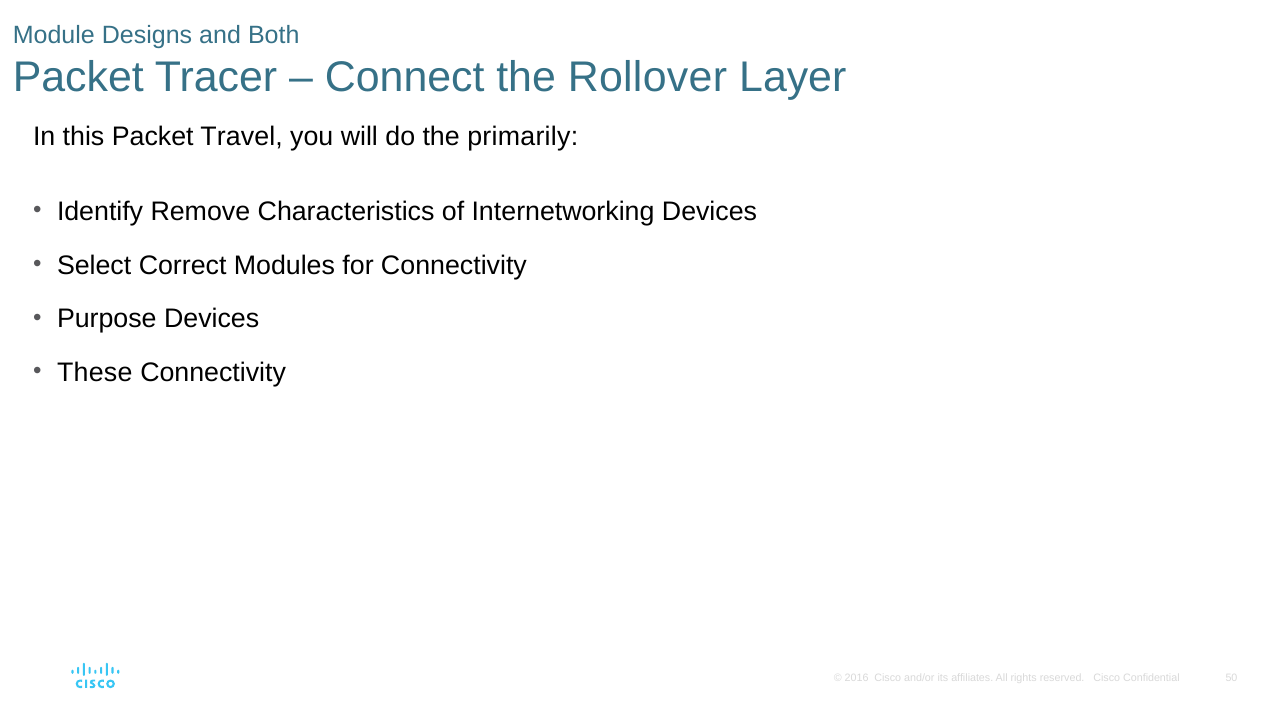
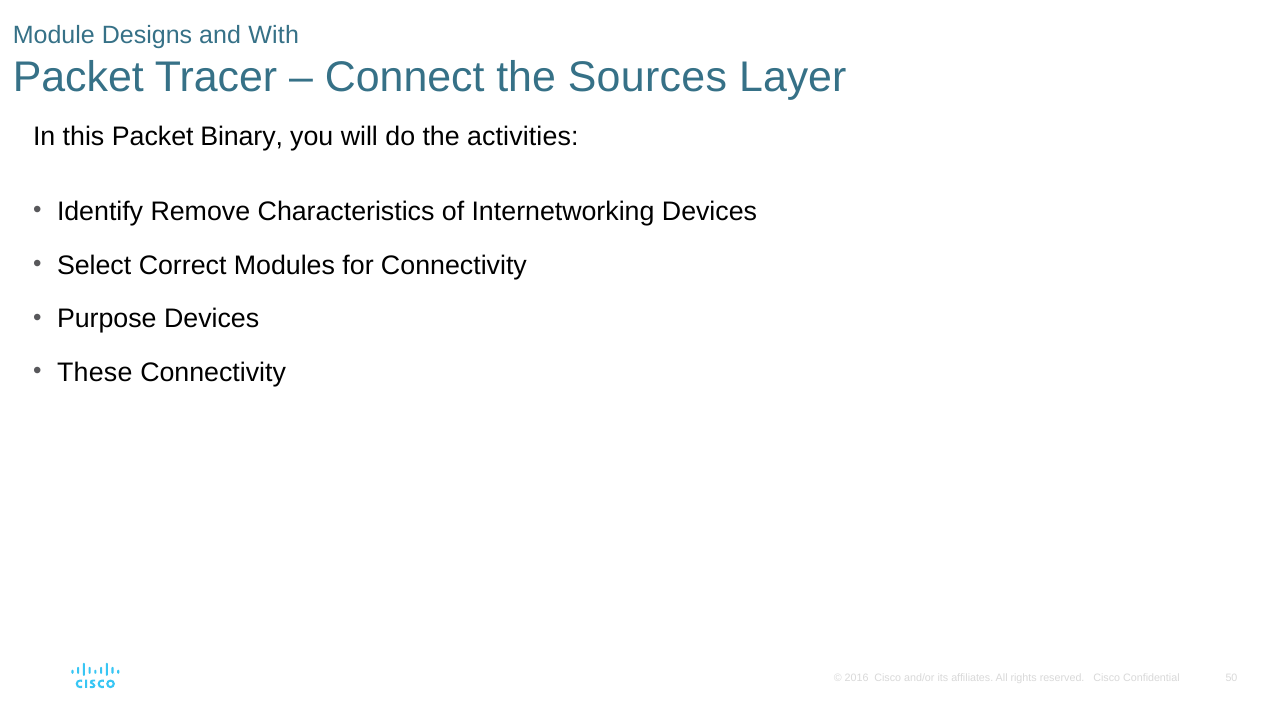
Both: Both -> With (274, 35)
Rollover: Rollover -> Sources (647, 77)
Travel: Travel -> Binary (242, 137)
primarily: primarily -> activities (523, 137)
